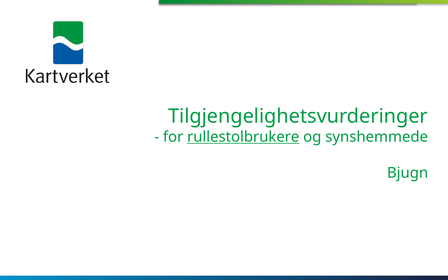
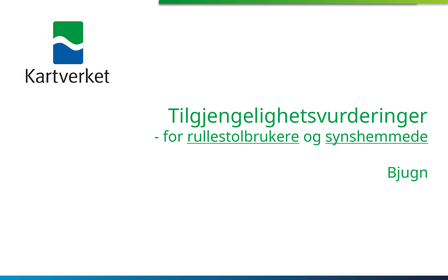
synshemmede underline: none -> present (377, 137)
